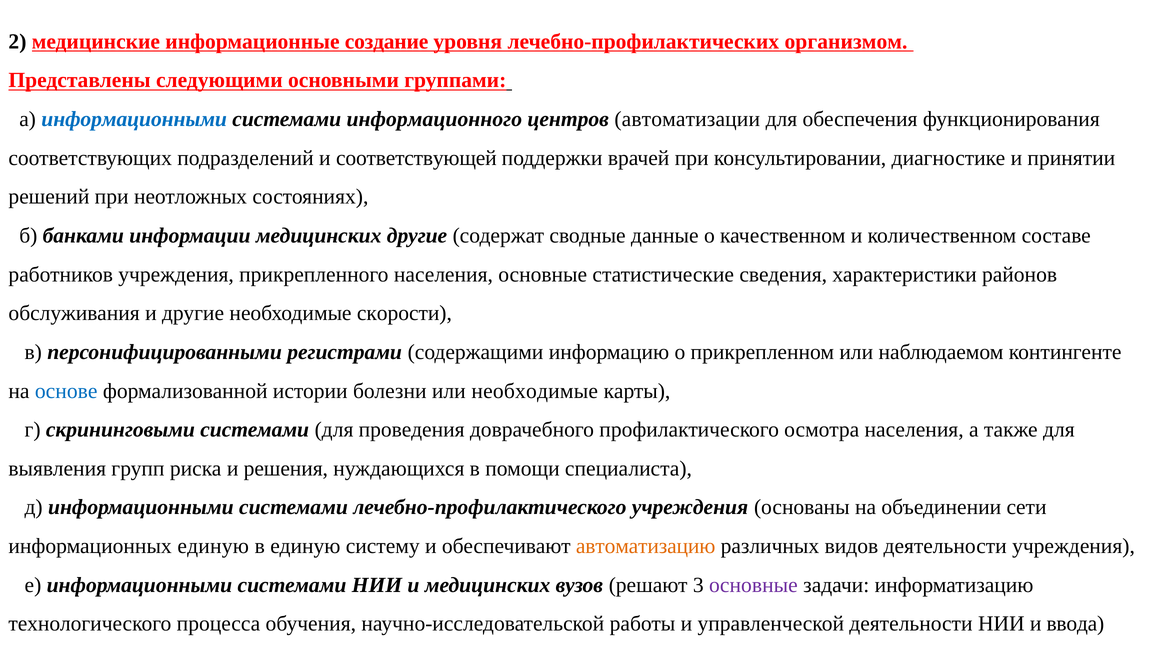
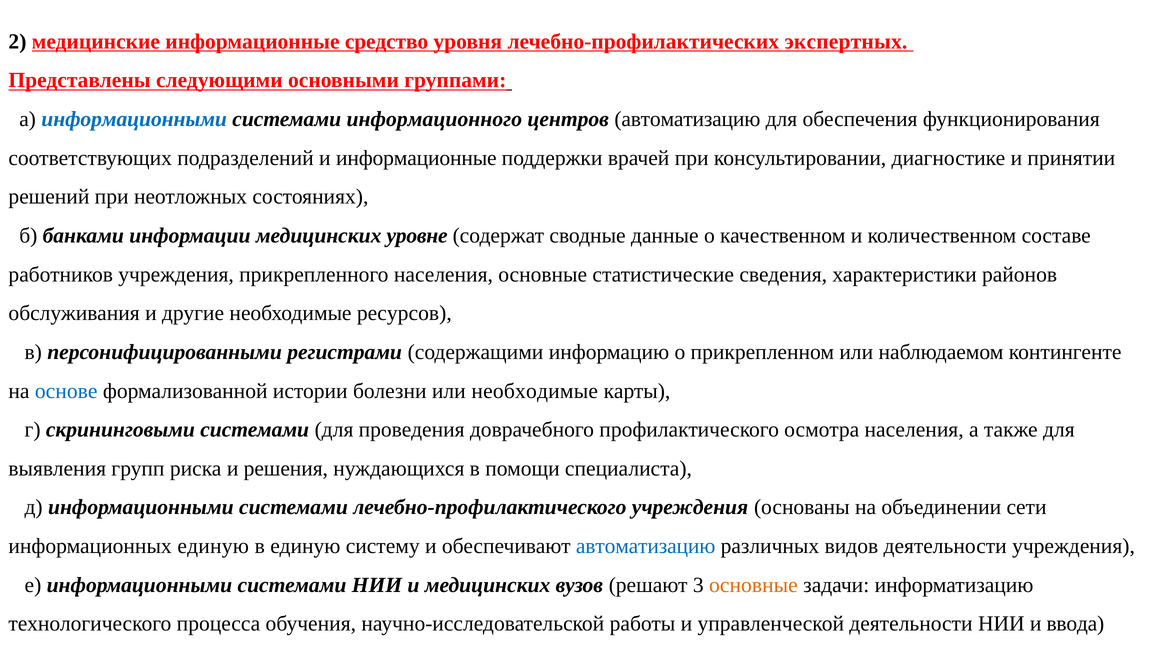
создание: создание -> средство (387, 41)
организмом: организмом -> экспертных (846, 41)
центров автоматизации: автоматизации -> автоматизацию (687, 119)
и соответствующей: соответствующей -> информационные (416, 158)
медицинских другие: другие -> уровне (417, 235)
скорости: скорости -> ресурсов (404, 313)
автоматизацию colour: orange -> blue (646, 546)
основные colour: purple -> orange (753, 584)
